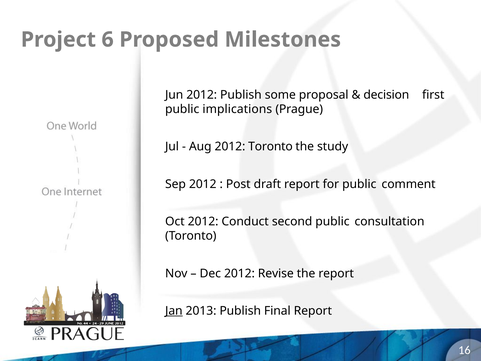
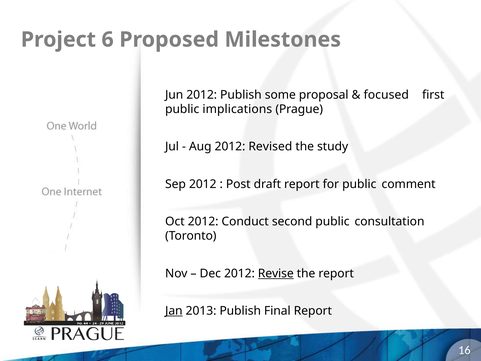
decision: decision -> focused (386, 95)
2012 Toronto: Toronto -> Revised (270, 146)
Revise underline: none -> present (276, 273)
